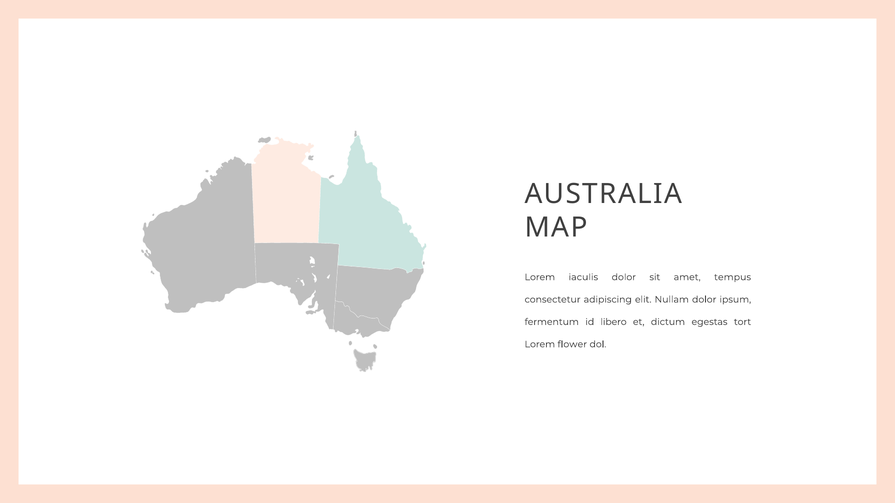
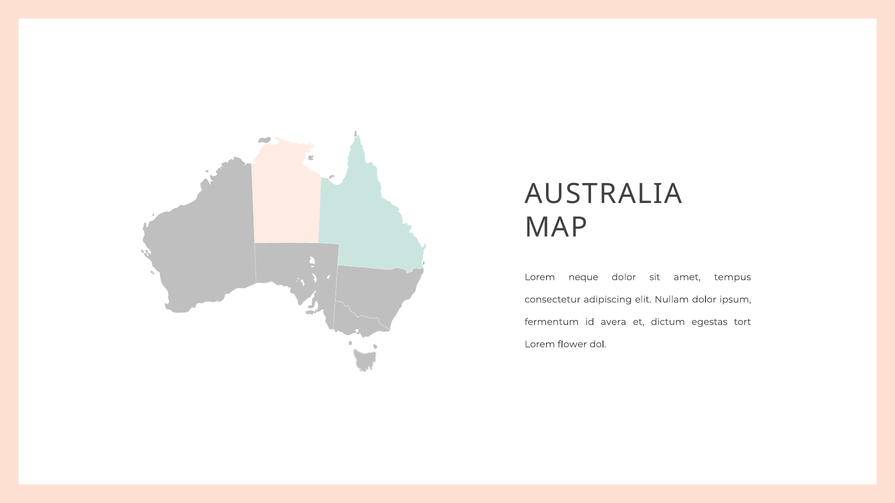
iaculis: iaculis -> neque (583, 277)
libero: libero -> avera (614, 322)
